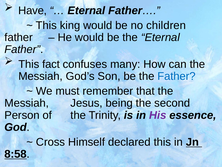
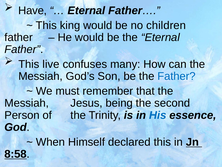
fact: fact -> live (51, 64)
His colour: purple -> blue (158, 115)
Cross: Cross -> When (50, 142)
